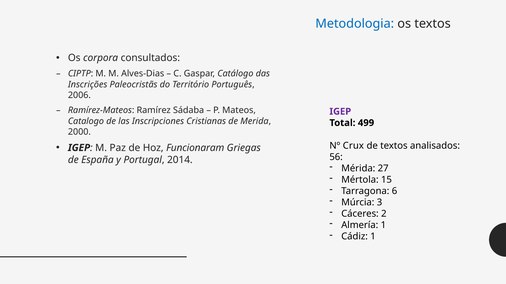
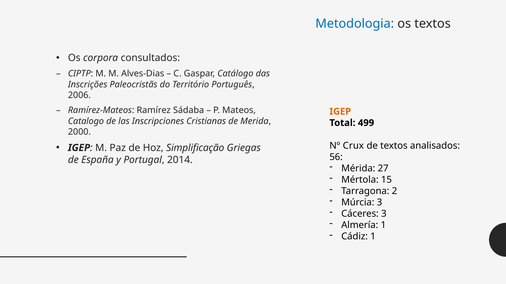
IGEP colour: purple -> orange (340, 112)
Funcionaram: Funcionaram -> Simplificação (195, 148)
6: 6 -> 2 (395, 191)
Cáceres 2: 2 -> 3 (384, 214)
